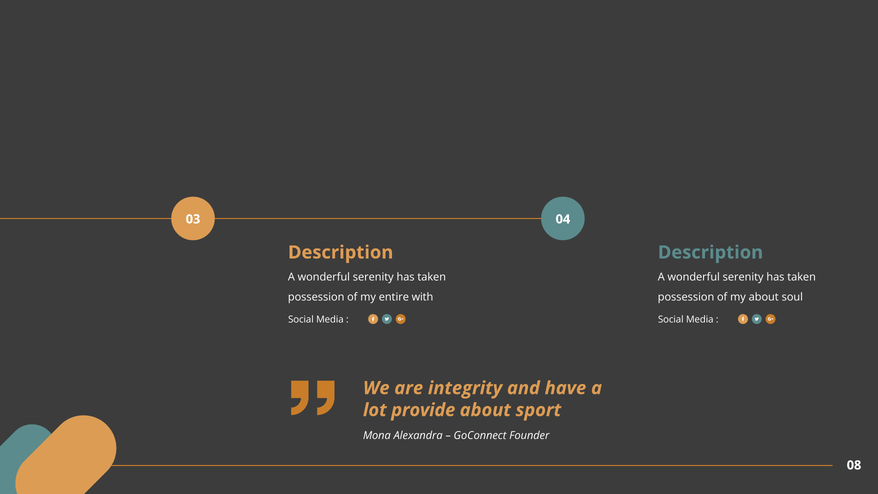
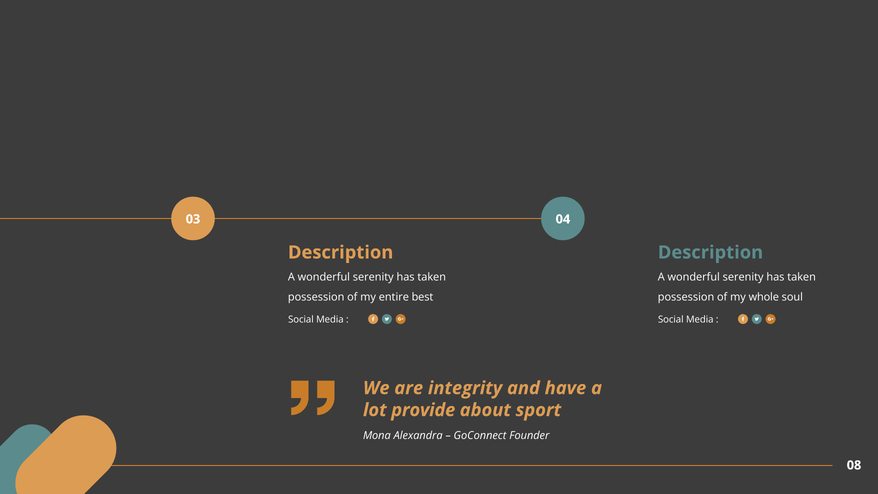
with: with -> best (422, 297)
my about: about -> whole (764, 297)
